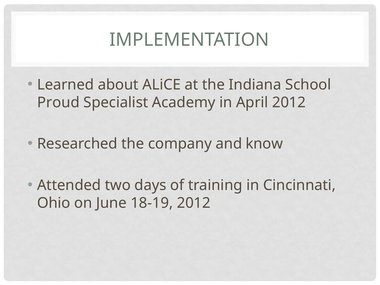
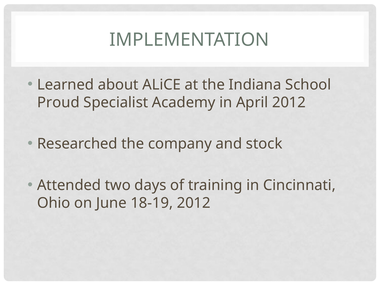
know: know -> stock (264, 144)
